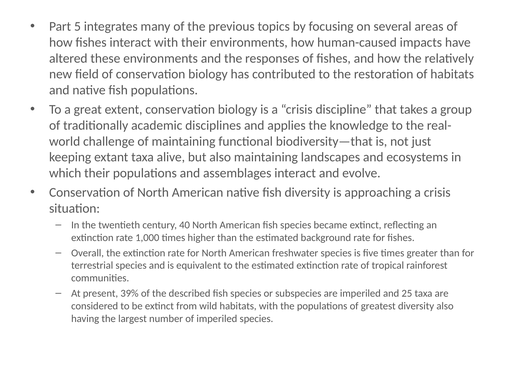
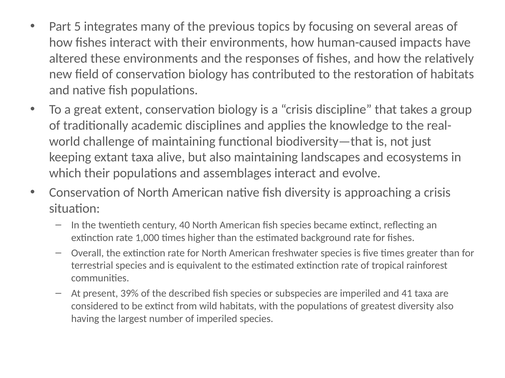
25: 25 -> 41 (407, 294)
